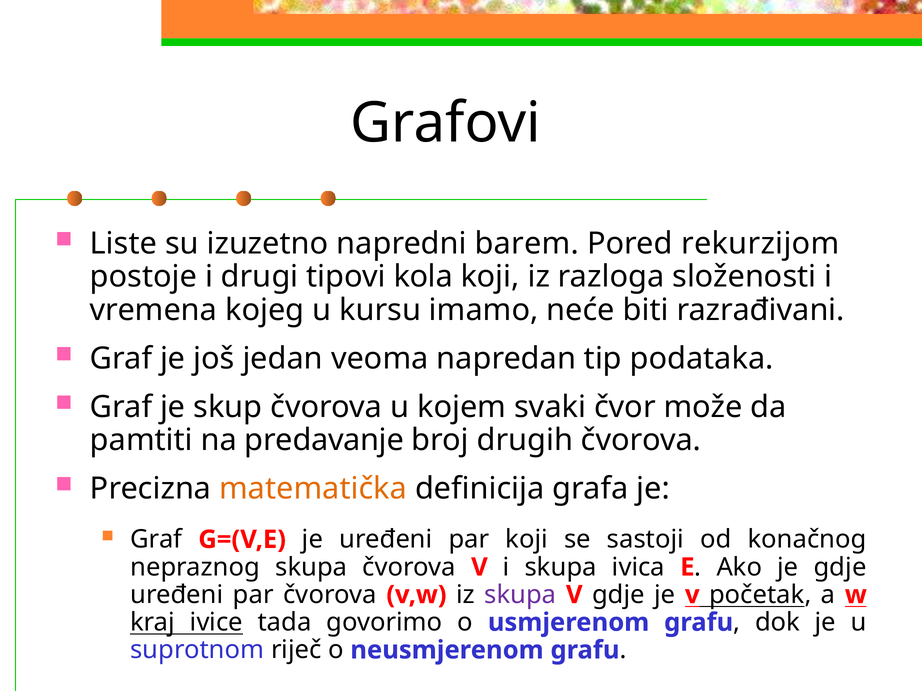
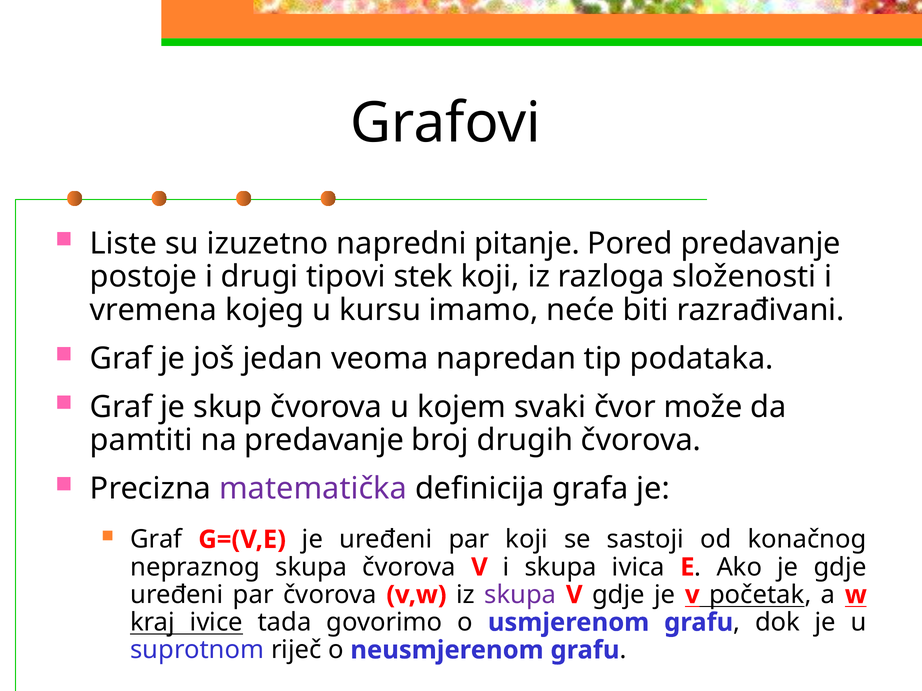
barem: barem -> pitanje (527, 244)
Pored rekurzijom: rekurzijom -> predavanje (761, 244)
kola: kola -> stek (423, 277)
matematička colour: orange -> purple (313, 489)
